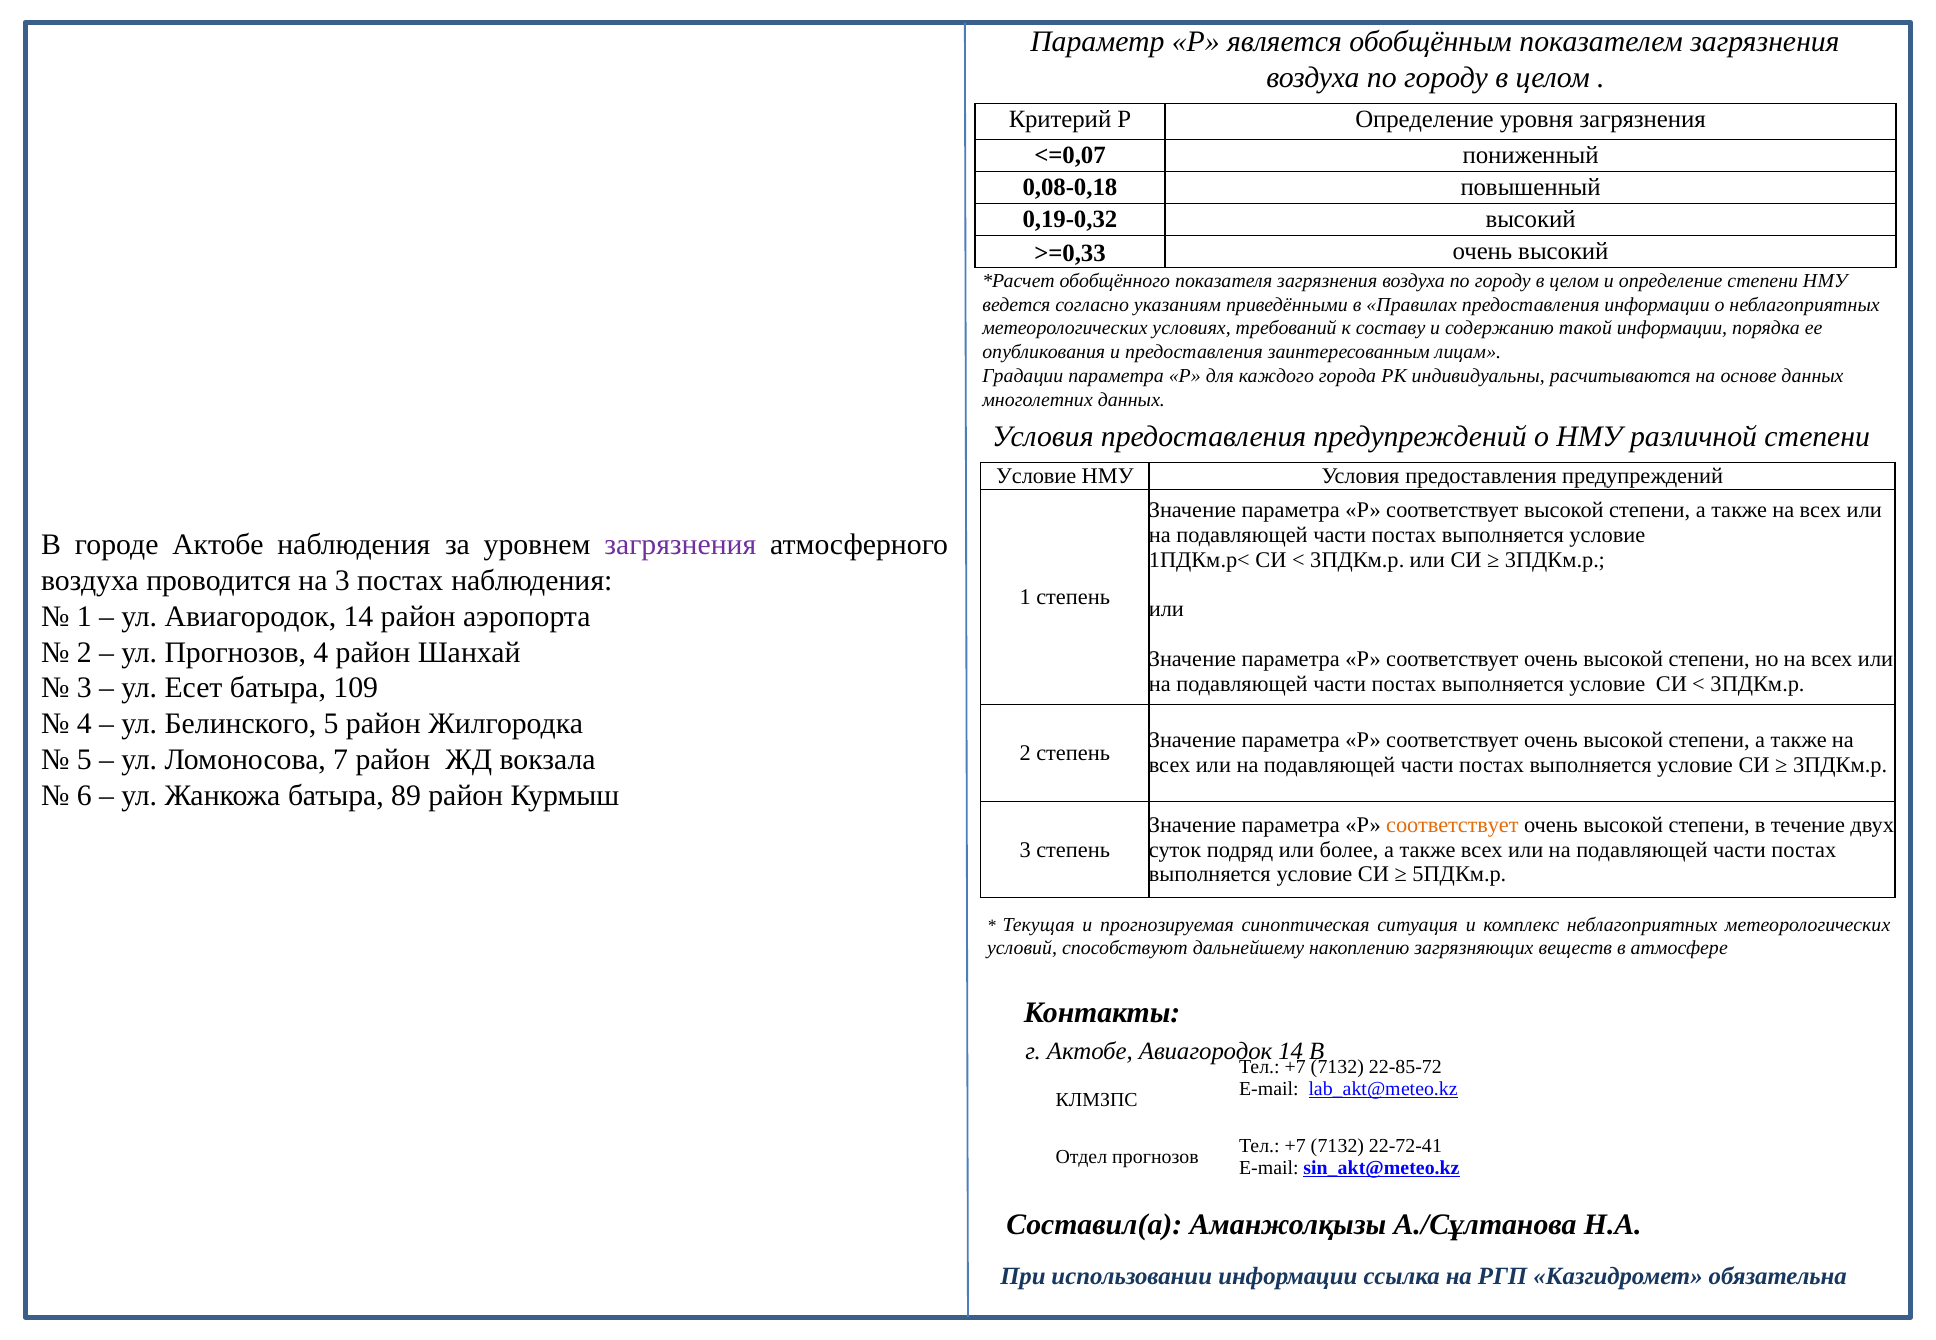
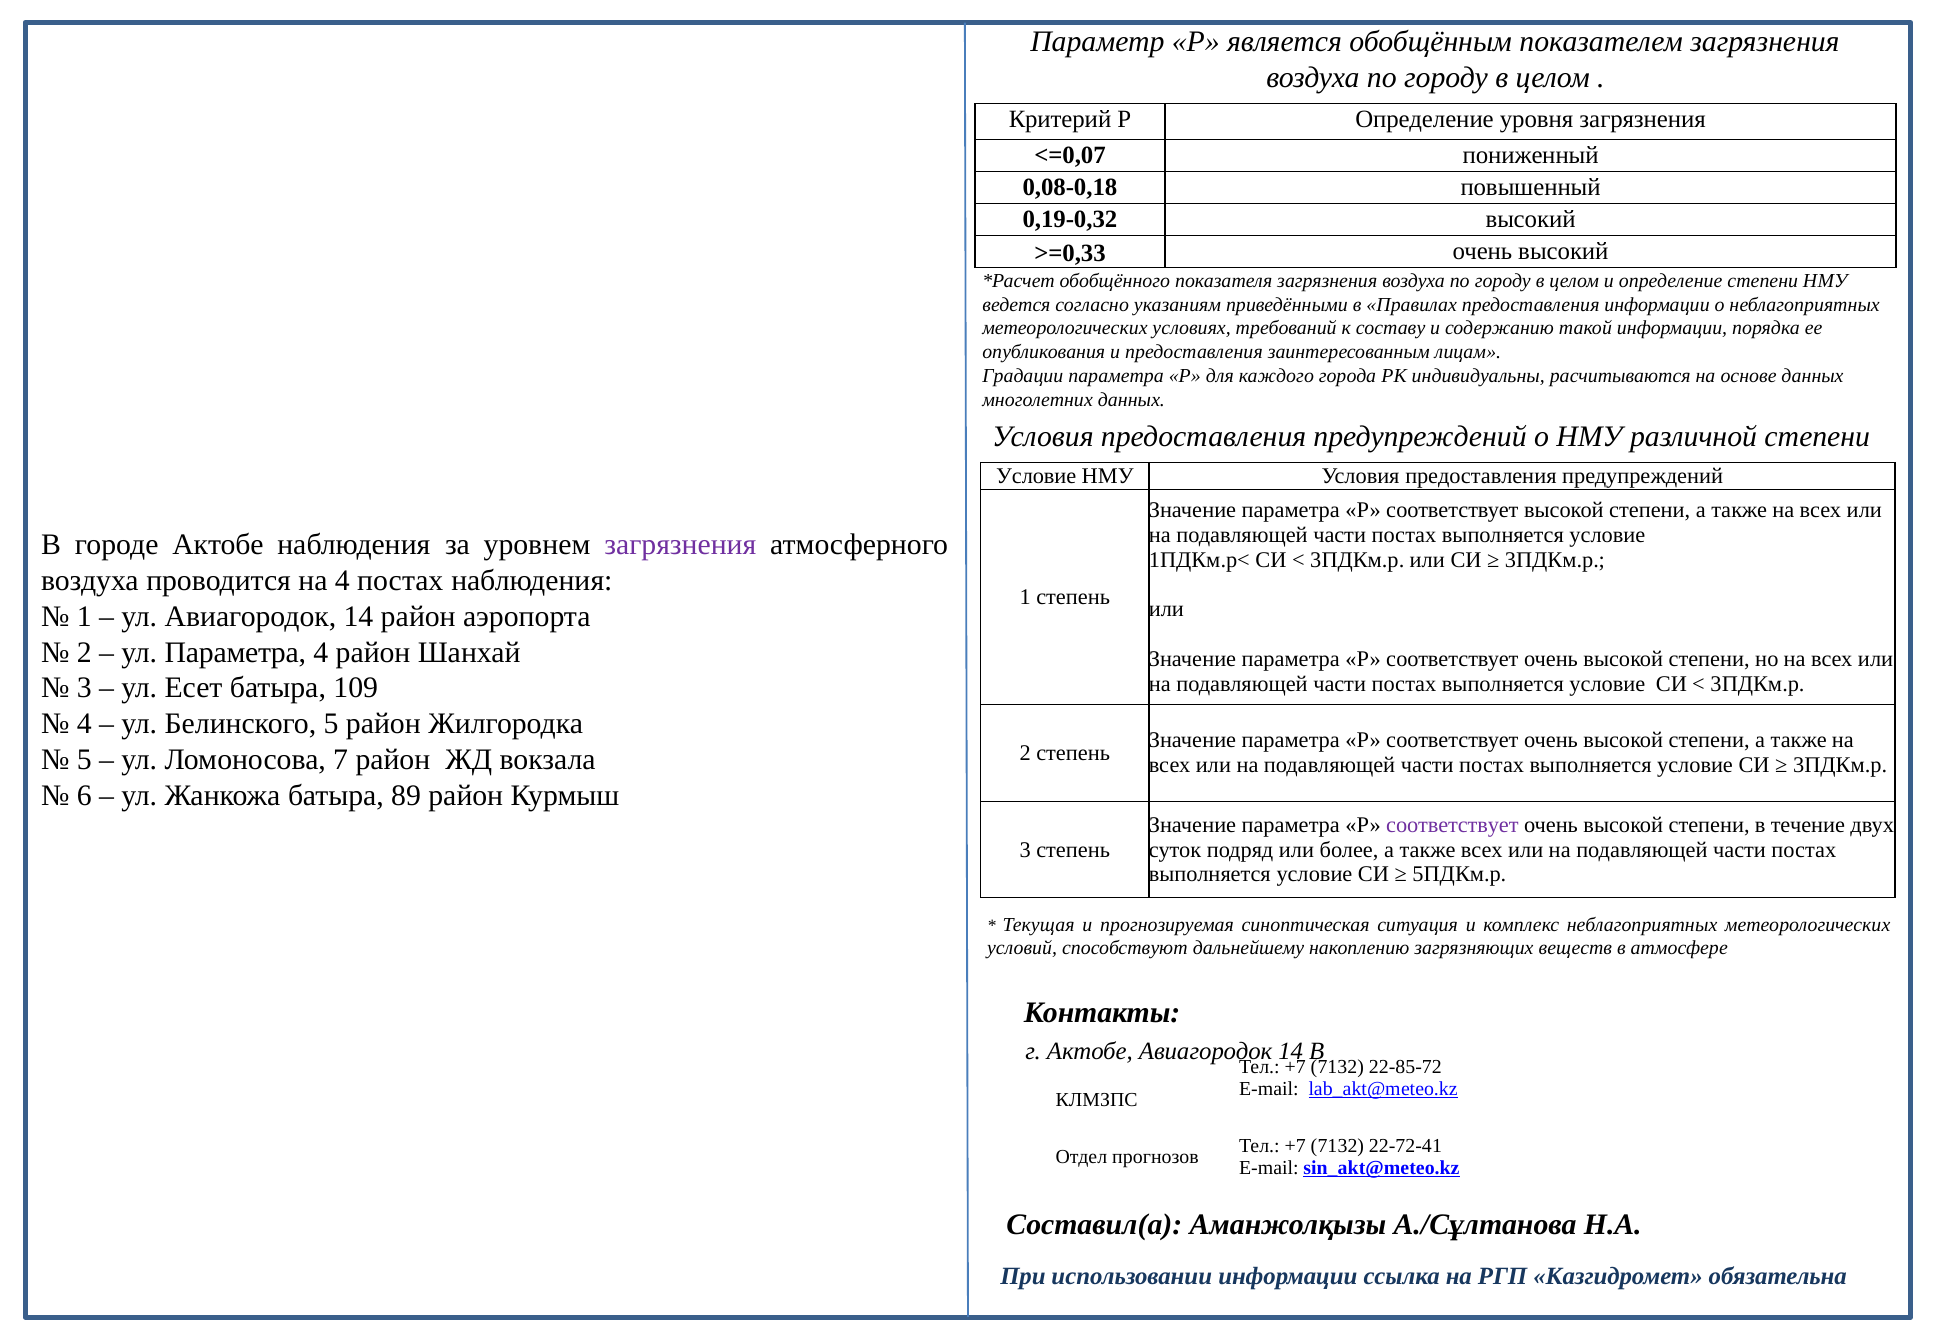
на 3: 3 -> 4 (342, 581)
ул Прогнозов: Прогнозов -> Параметра (235, 653)
соответствует colour: orange -> purple (1452, 825)
